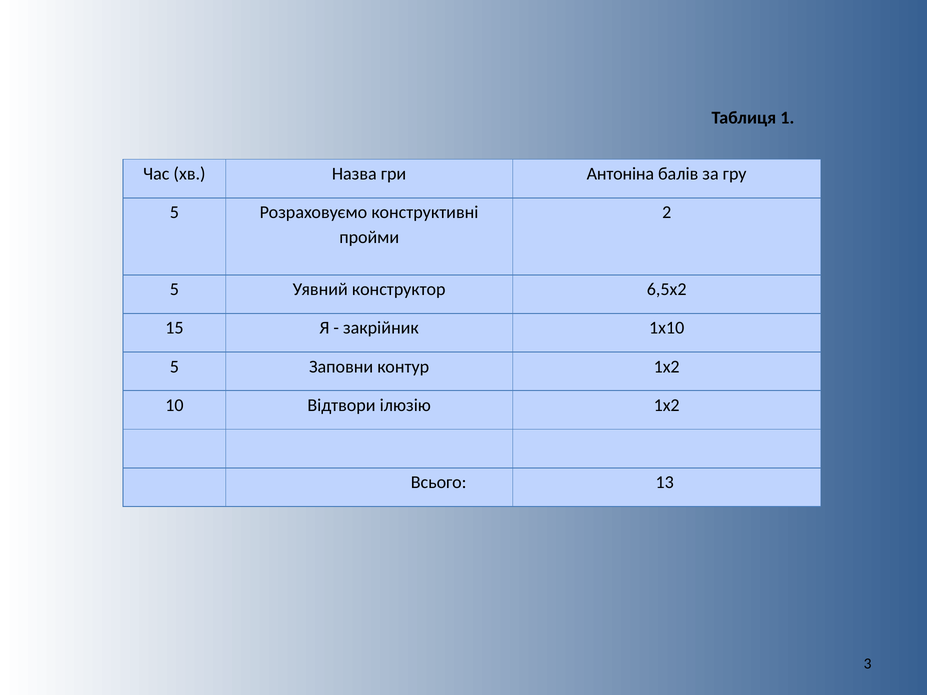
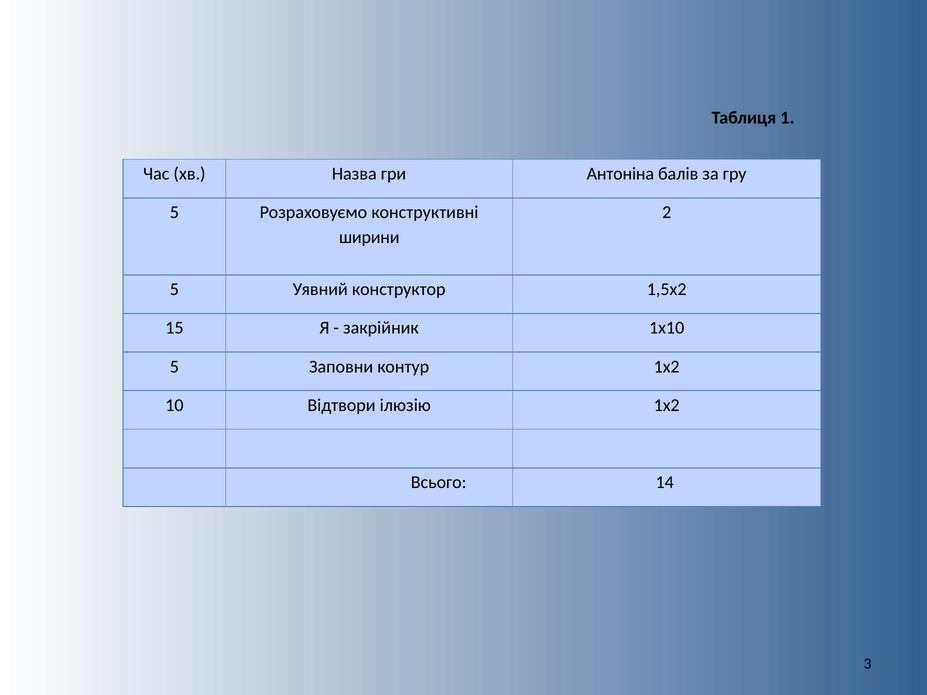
пройми: пройми -> ширини (369, 238)
6,5х2: 6,5х2 -> 1,5х2 (667, 290)
13: 13 -> 14 (665, 483)
